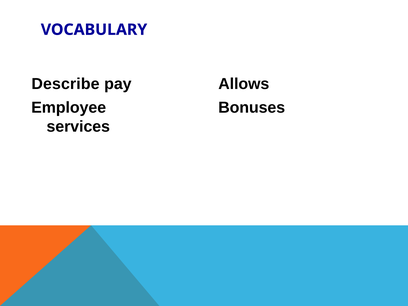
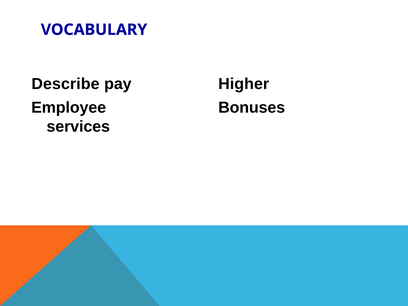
Allows: Allows -> Higher (244, 84)
